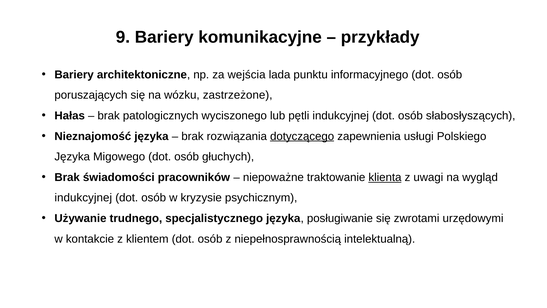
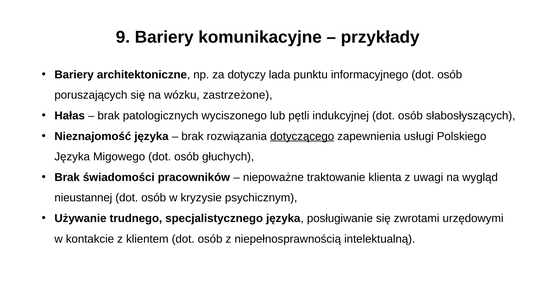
wejścia: wejścia -> dotyczy (247, 75)
klienta underline: present -> none (385, 177)
indukcyjnej: indukcyjnej -> nieustannej (83, 198)
